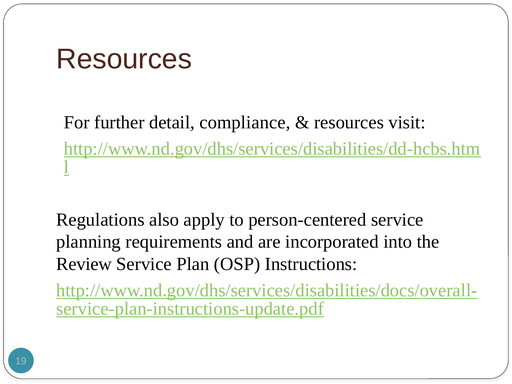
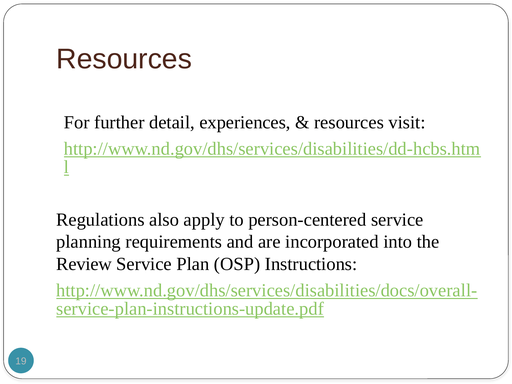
compliance: compliance -> experiences (245, 122)
